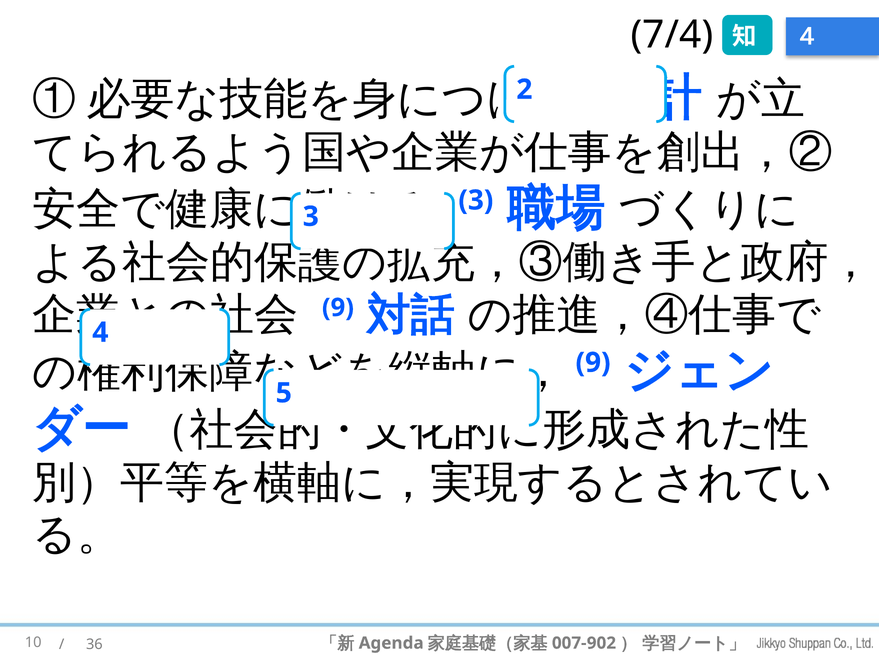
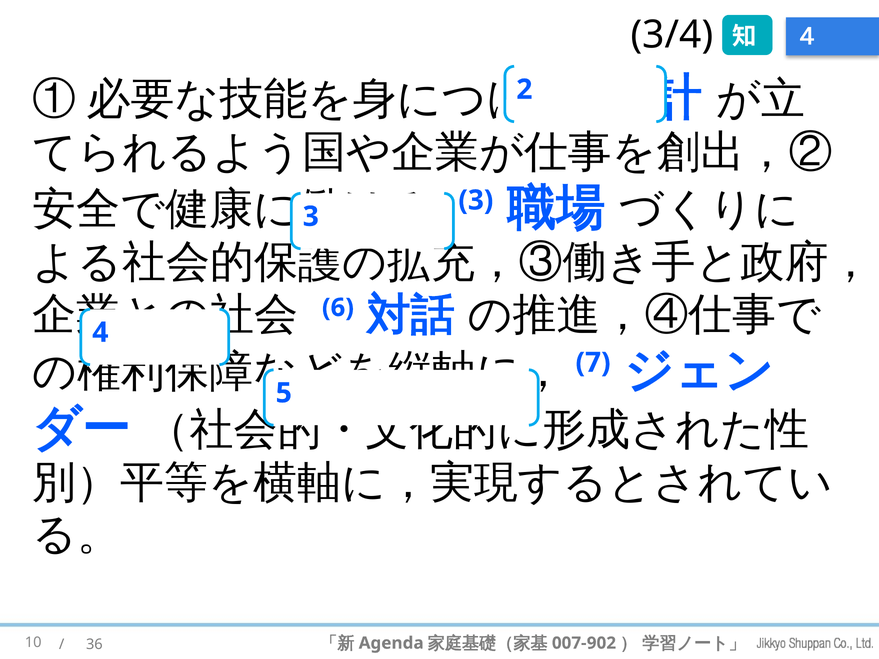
7/4: 7/4 -> 3/4 (672, 35)
9: 9 -> 6 (338, 308)
9: 9 -> 7 (593, 363)
